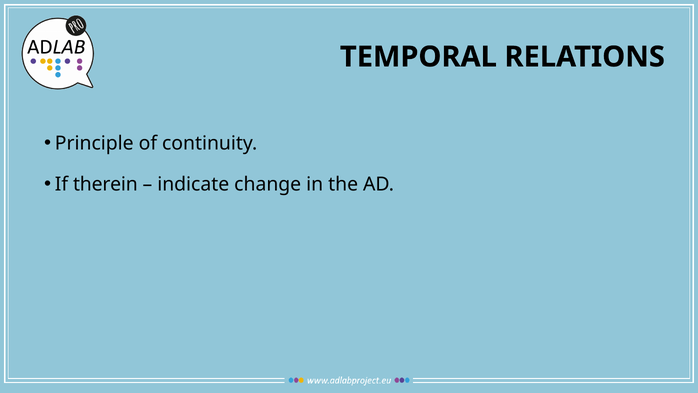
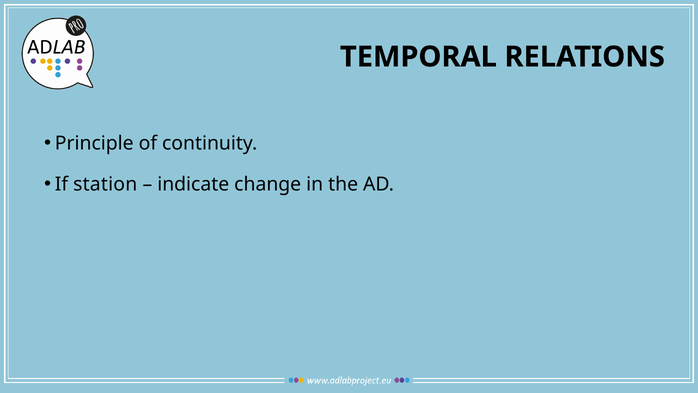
therein: therein -> station (105, 184)
